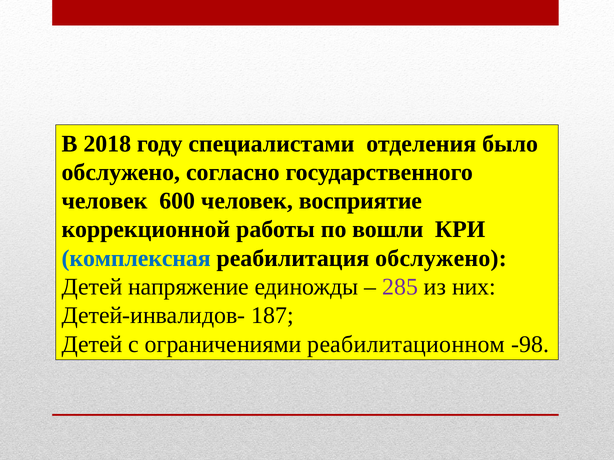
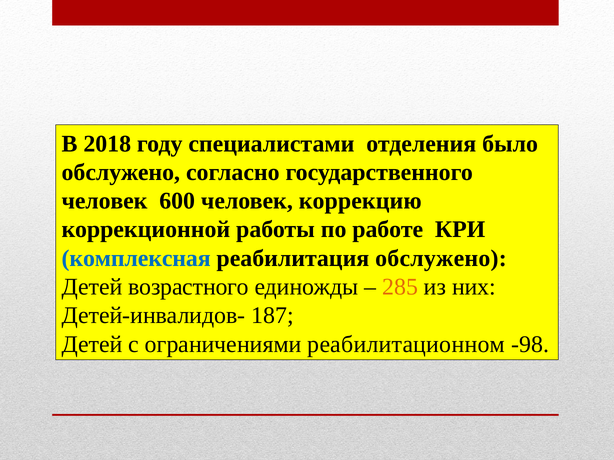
восприятие: восприятие -> коррекцию (360, 201)
вошли: вошли -> работе (388, 230)
напряжение: напряжение -> возрастного (189, 287)
285 colour: purple -> orange (400, 287)
